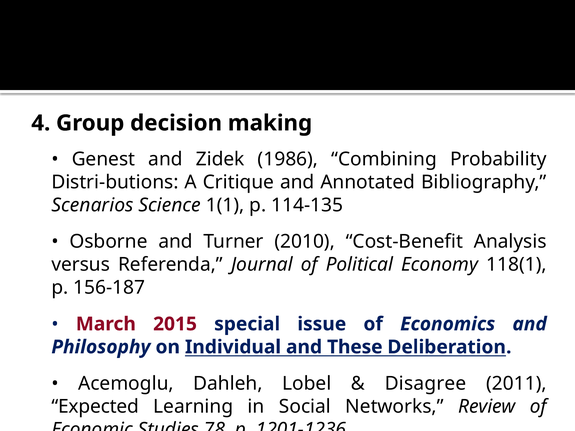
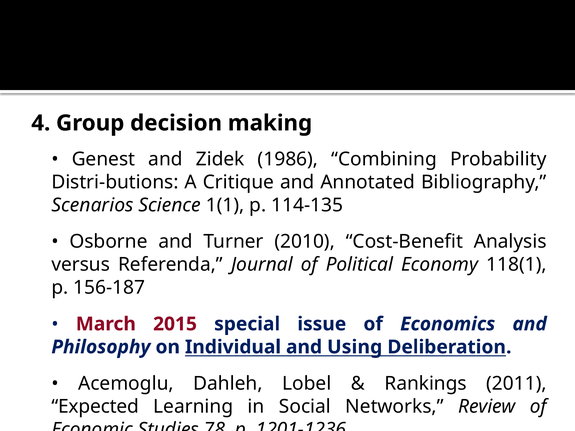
These: These -> Using (355, 347)
Disagree: Disagree -> Rankings (426, 384)
